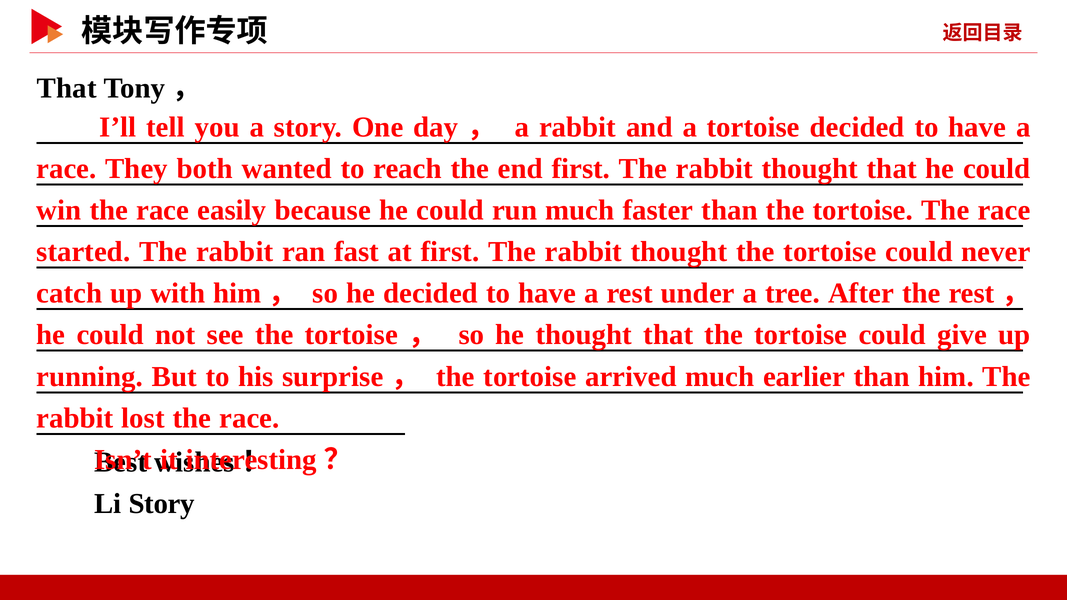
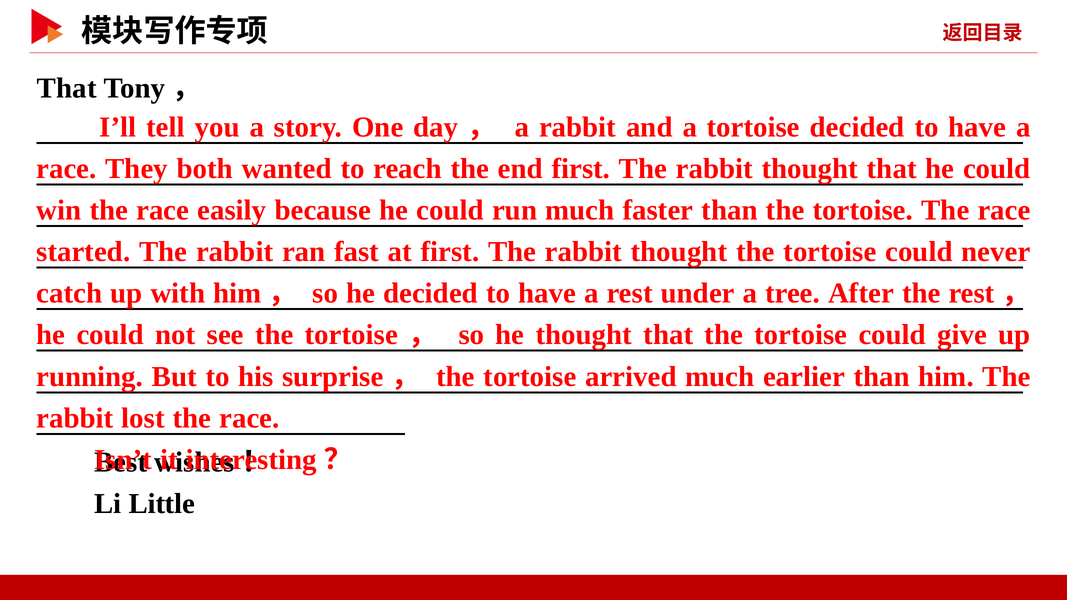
Li Story: Story -> Little (162, 504)
